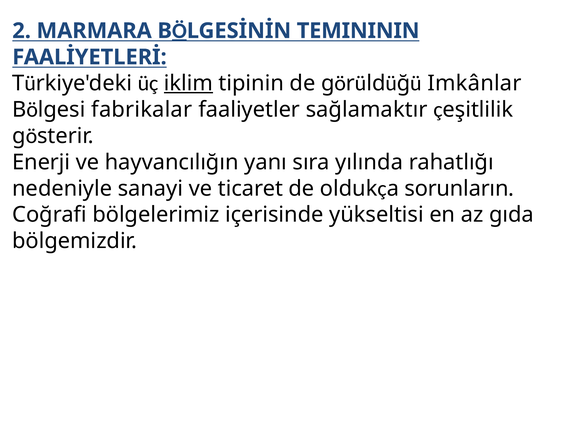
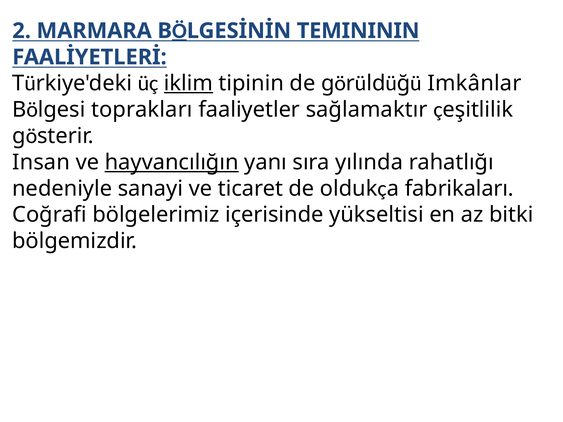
fabrikalar: fabrikalar -> toprakları (142, 110)
Enerji: Enerji -> Insan (41, 162)
hayvancılığın underline: none -> present (172, 162)
sorunların: sorunların -> fabrikaları (459, 189)
gıda: gıda -> bitki (511, 215)
